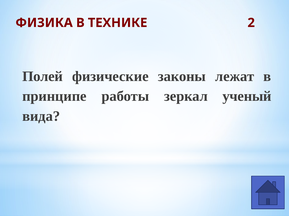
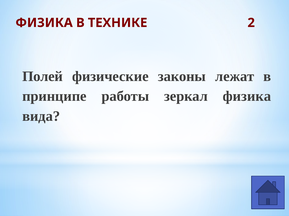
зеркал ученый: ученый -> физика (247, 97)
